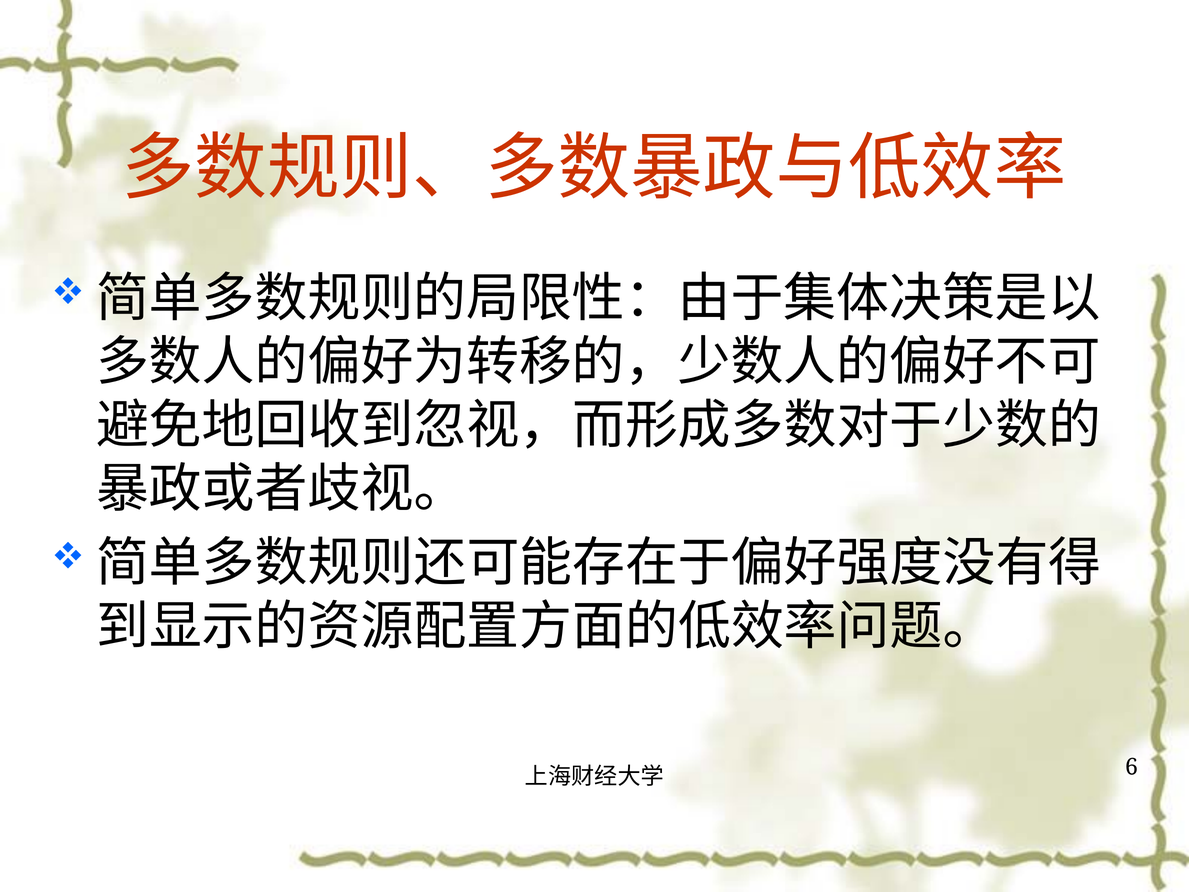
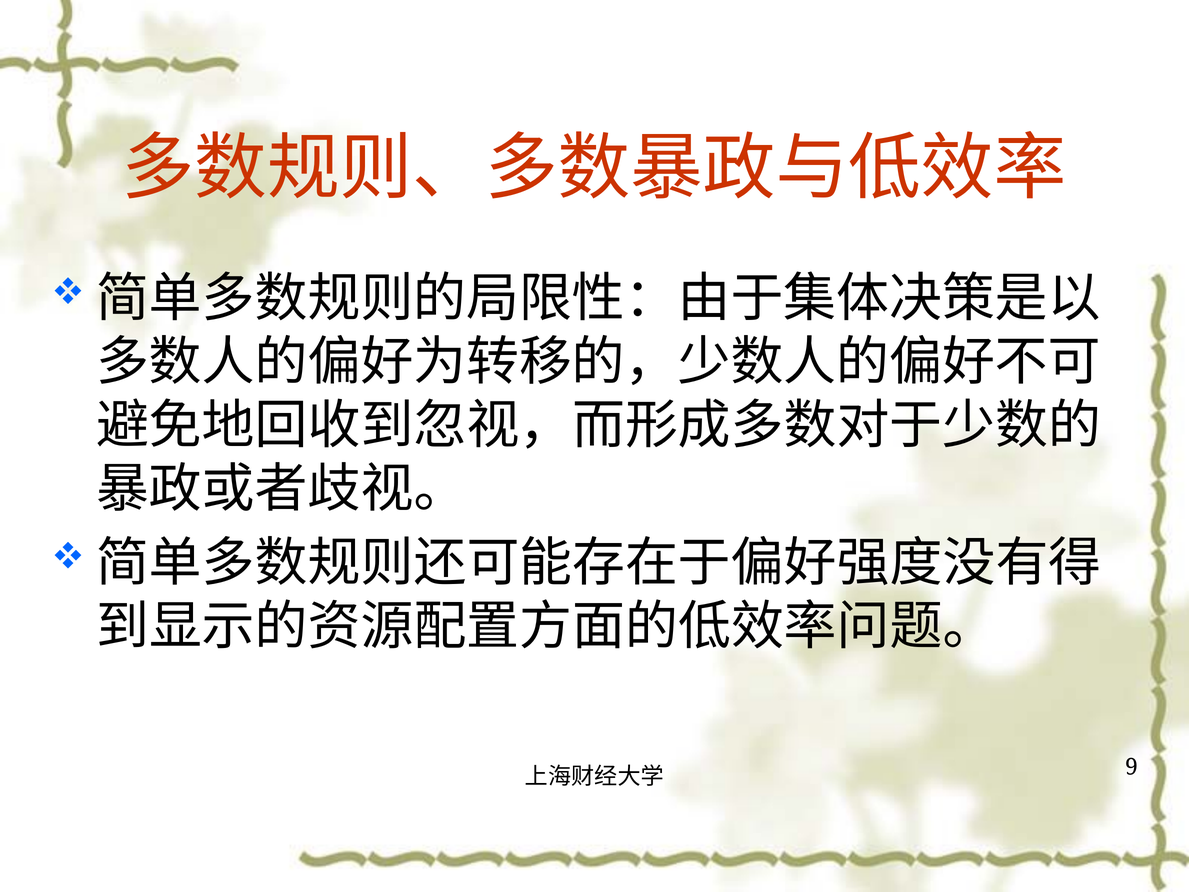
6: 6 -> 9 (1131, 767)
